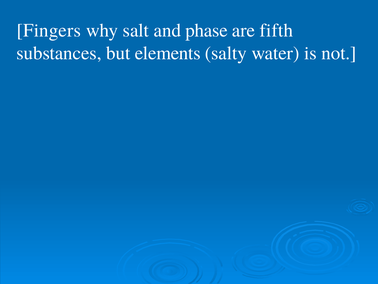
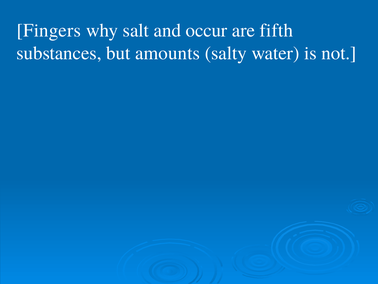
phase: phase -> occur (206, 30)
elements: elements -> amounts (168, 53)
